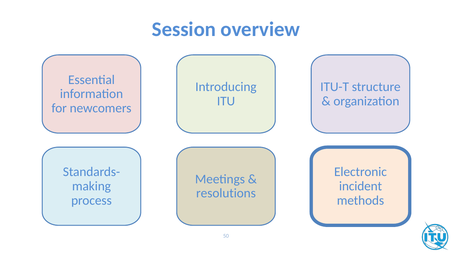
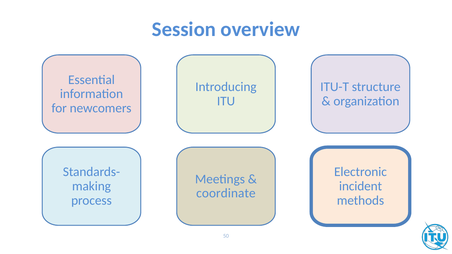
resolutions: resolutions -> coordinate (226, 193)
